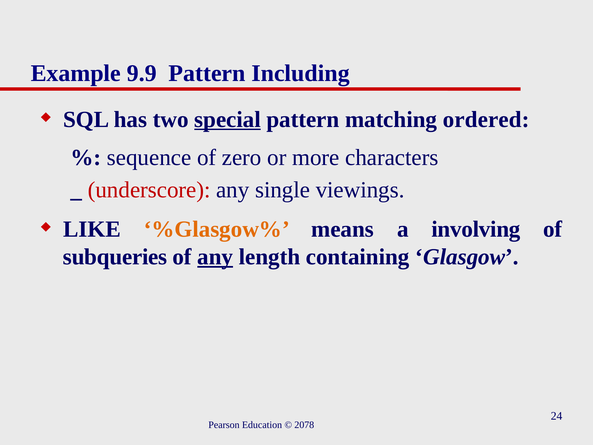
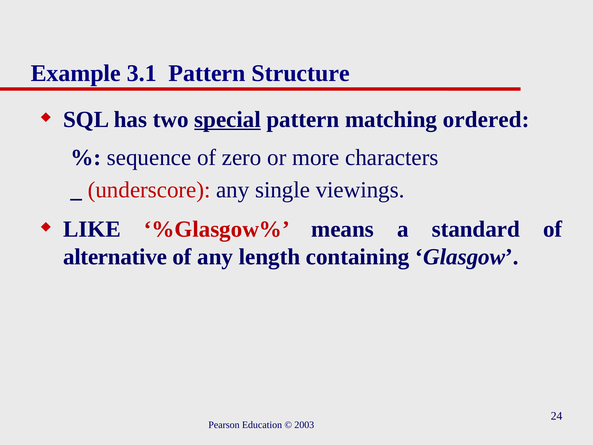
9.9: 9.9 -> 3.1 (142, 73)
Including: Including -> Structure (301, 73)
%Glasgow% colour: orange -> red (217, 229)
involving: involving -> standard (476, 229)
subqueries: subqueries -> alternative (115, 257)
any underline: present -> none (215, 257)
2078: 2078 -> 2003 (304, 425)
